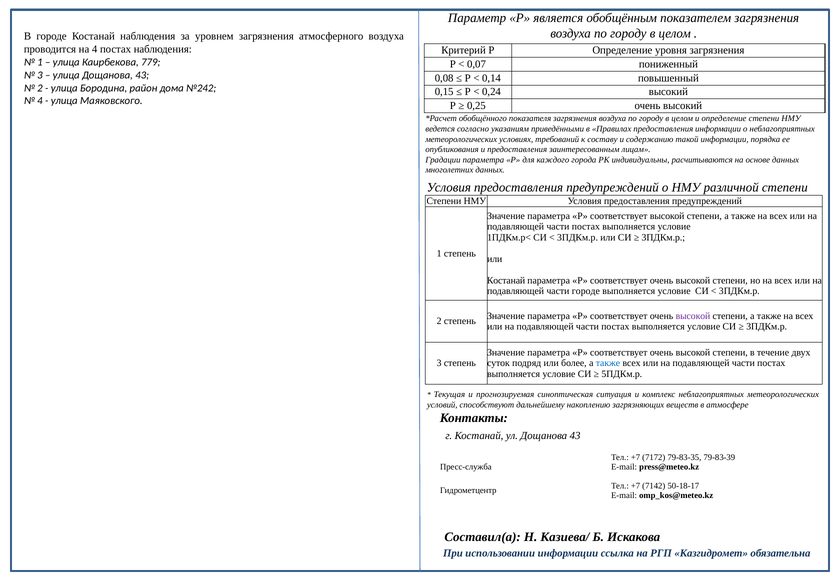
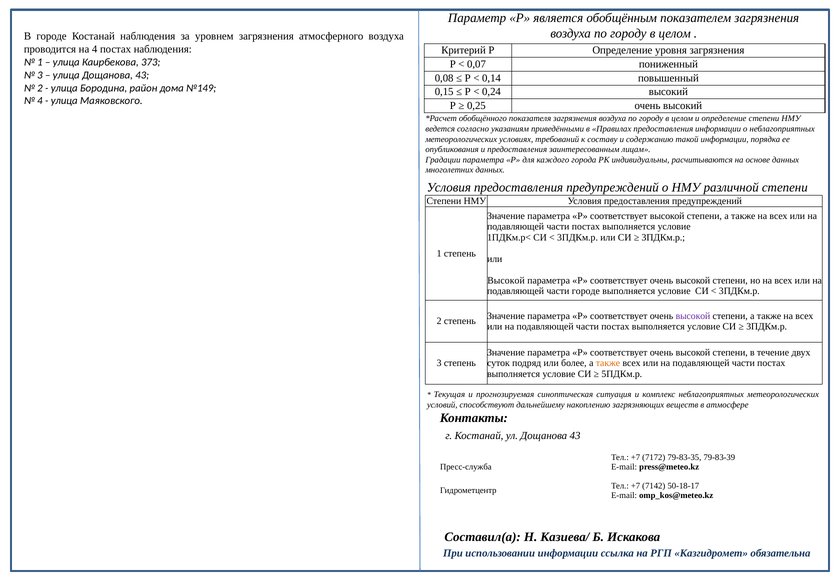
779: 779 -> 373 (151, 62)
№242: №242 -> №149 (201, 88)
Костанай: Костанай -> Высокой (506, 281)
также colour: blue -> orange (608, 363)
